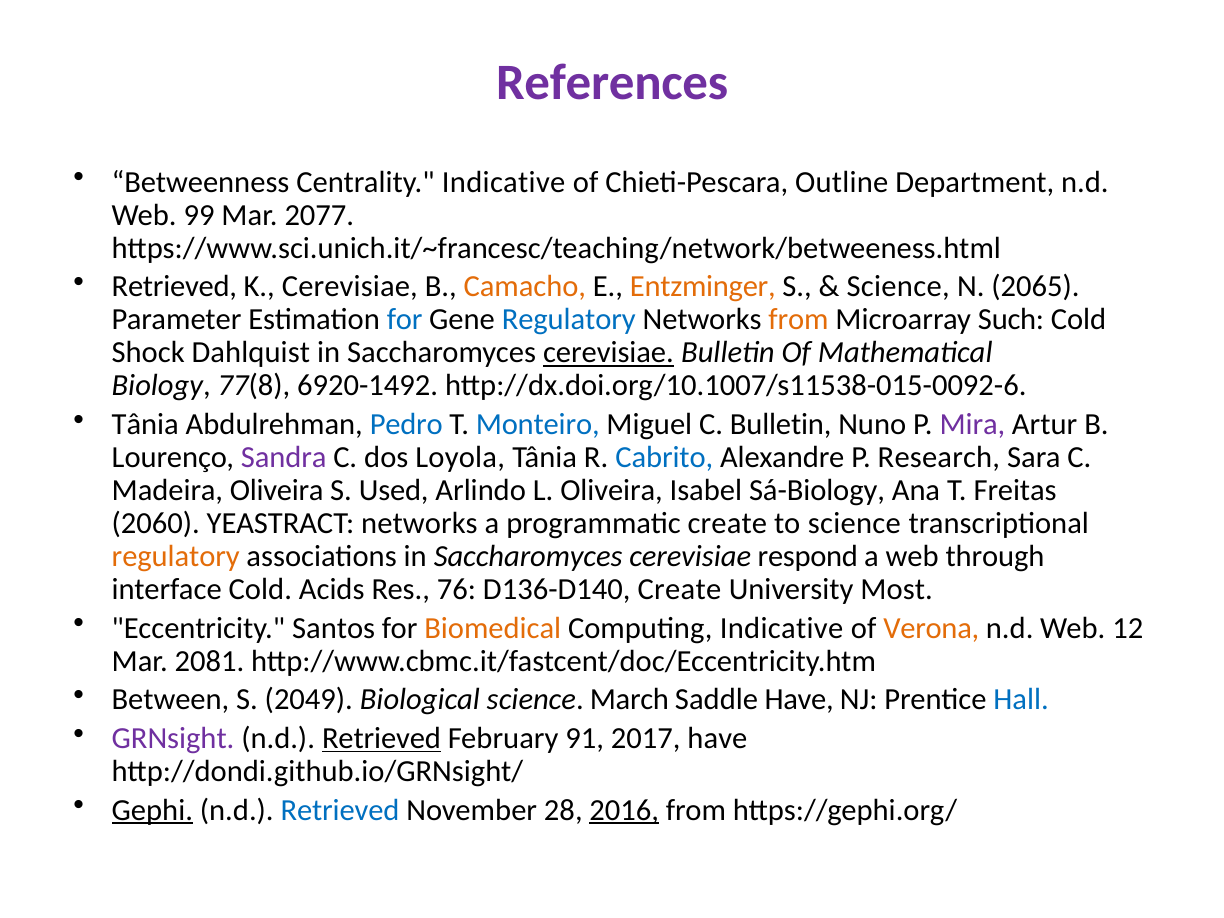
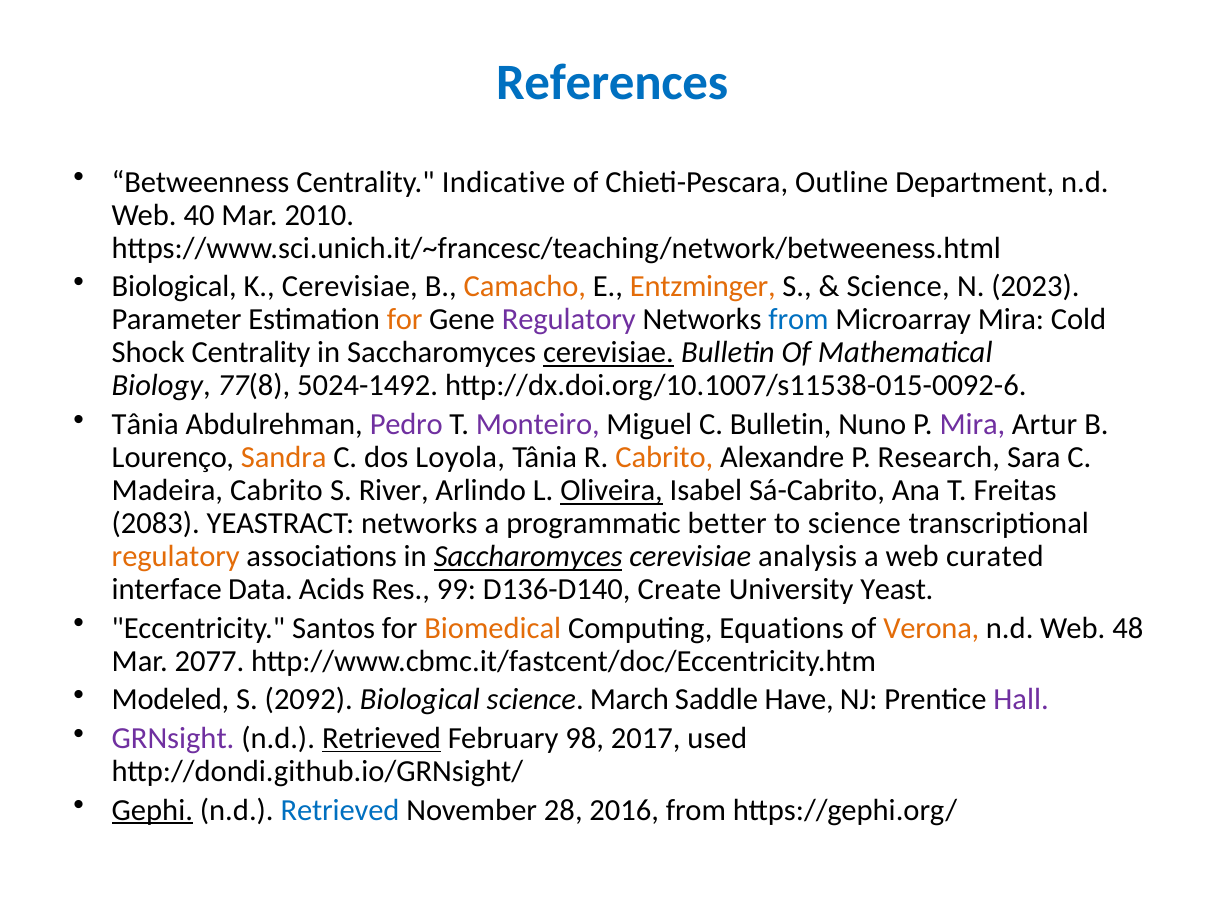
References colour: purple -> blue (612, 82)
99: 99 -> 40 (199, 215)
2077: 2077 -> 2010 (319, 215)
Retrieved: Retrieved -> Biological (174, 287)
2065: 2065 -> 2023 (1035, 287)
for colour: blue -> orange (405, 320)
Regulatory colour: blue -> purple (569, 320)
from colour: orange -> blue (799, 320)
Microarray Such: Such -> Mira (1011, 320)
Shock Dahlquist: Dahlquist -> Centrality (251, 353)
6920-1492: 6920-1492 -> 5024-1492 (368, 386)
Pedro colour: blue -> purple (406, 424)
Monteiro colour: blue -> purple (538, 424)
Sandra colour: purple -> orange (284, 457)
Cabrito colour: blue -> orange (664, 457)
Madeira Oliveira: Oliveira -> Cabrito (276, 490)
Used: Used -> River (394, 490)
Oliveira underline: none -> present (612, 490)
Sá-Biology: Sá-Biology -> Sá-Cabrito (817, 490)
2060: 2060 -> 2083 (156, 524)
programmatic create: create -> better (727, 524)
Saccharomyces underline: none -> present (528, 557)
respond: respond -> analysis (808, 557)
through: through -> curated (995, 557)
interface Cold: Cold -> Data (260, 590)
76: 76 -> 99 (456, 590)
Most: Most -> Yeast (897, 590)
Computing Indicative: Indicative -> Equations (782, 628)
12: 12 -> 48 (1128, 628)
2081: 2081 -> 2077 (209, 661)
Between: Between -> Modeled (171, 700)
2049: 2049 -> 2092 (309, 700)
Hall colour: blue -> purple (1021, 700)
91: 91 -> 98 (585, 738)
2017 have: have -> used (717, 738)
2016 underline: present -> none (624, 810)
